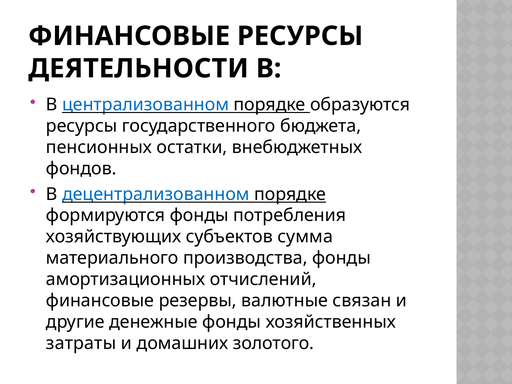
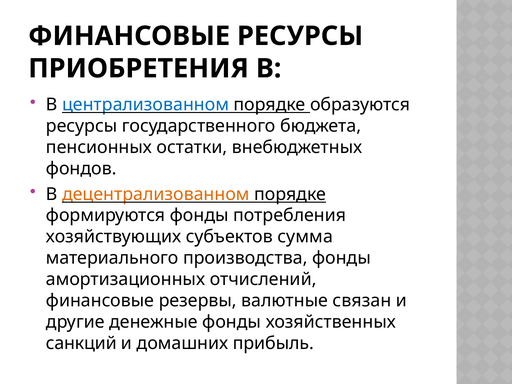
ДЕЯТЕЛЬНОСТИ: ДЕЯТЕЛЬНОСТИ -> ПРИОБРЕТЕНИЯ (139, 68)
децентрализованном colour: blue -> orange (156, 194)
затраты: затраты -> санкций (81, 343)
золотого: золотого -> прибыль (273, 343)
